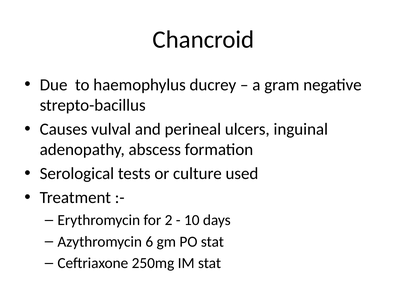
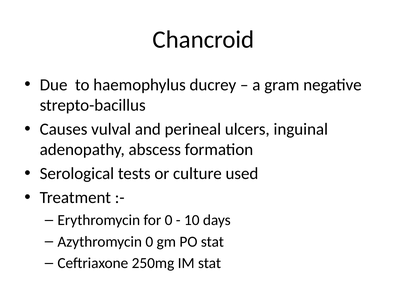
for 2: 2 -> 0 (169, 220)
Azythromycin 6: 6 -> 0 (149, 241)
